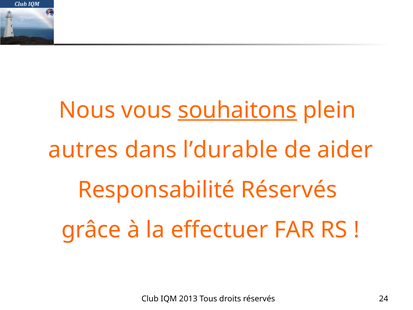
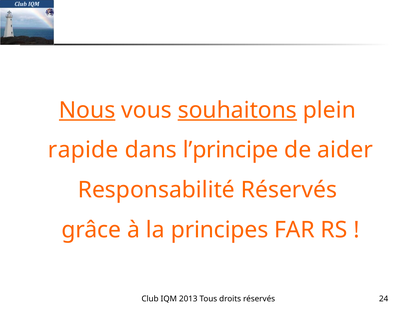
Nous underline: none -> present (87, 110)
autres: autres -> rapide (83, 150)
l’durable: l’durable -> l’principe (231, 150)
effectuer: effectuer -> principes (220, 230)
